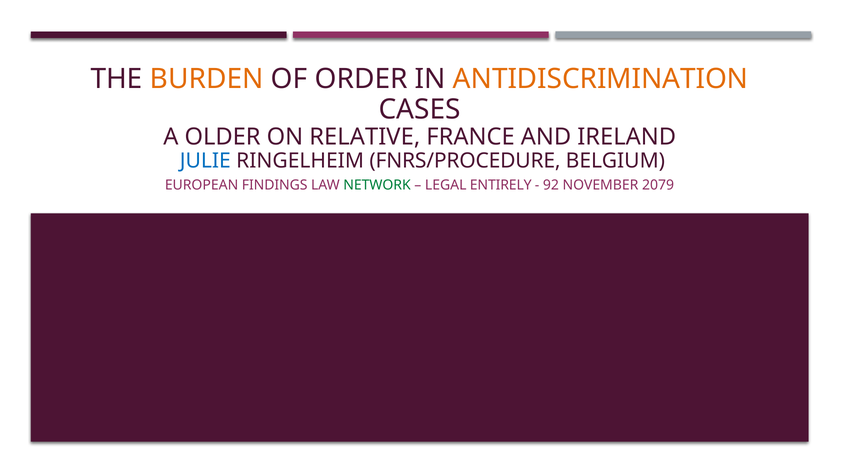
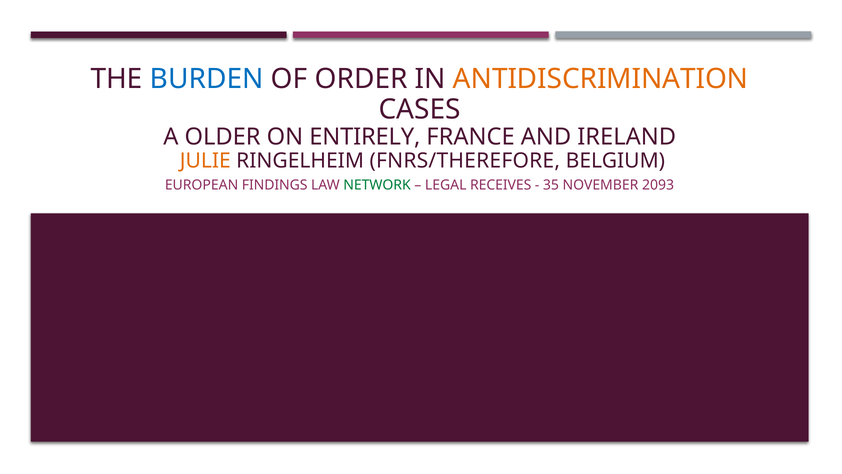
BURDEN colour: orange -> blue (207, 79)
RELATIVE: RELATIVE -> ENTIRELY (365, 137)
JULIE colour: blue -> orange (205, 161)
FNRS/PROCEDURE: FNRS/PROCEDURE -> FNRS/THEREFORE (465, 161)
ENTIRELY: ENTIRELY -> RECEIVES (501, 185)
92: 92 -> 35 (551, 185)
2079: 2079 -> 2093 (658, 185)
